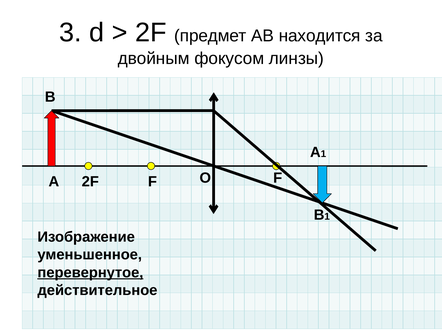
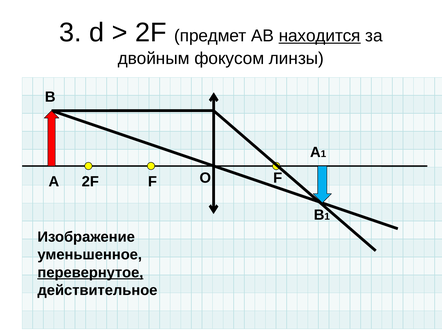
находится underline: none -> present (320, 36)
